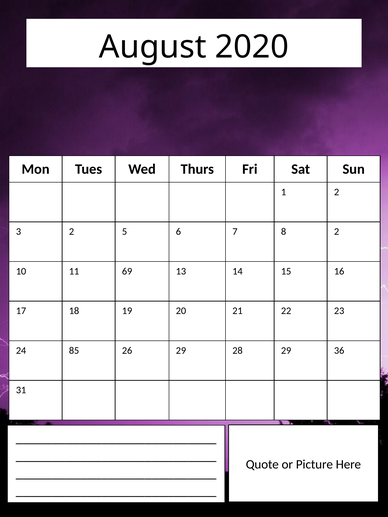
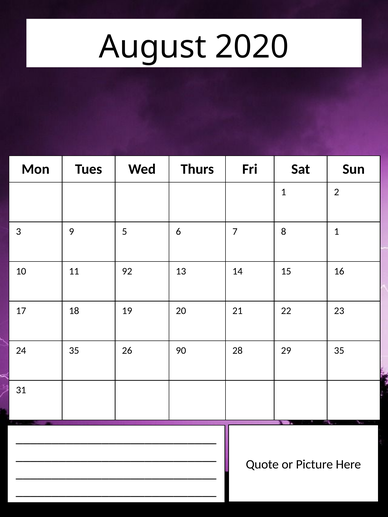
3 2: 2 -> 9 (72, 232)
8 2: 2 -> 1 (337, 232)
69: 69 -> 92 (127, 271)
24 85: 85 -> 35 (74, 351)
26 29: 29 -> 90 (181, 351)
29 36: 36 -> 35 (339, 351)
